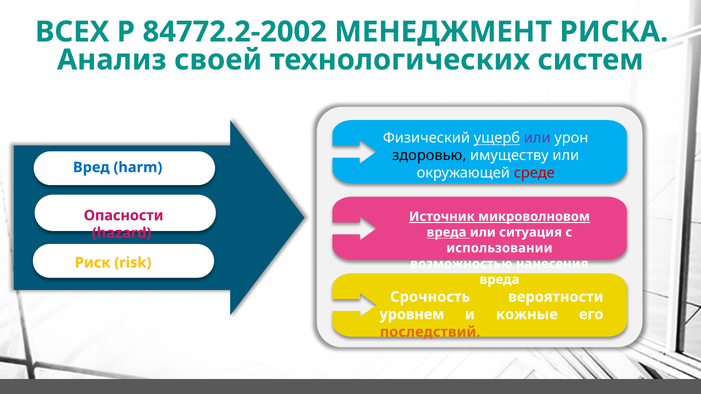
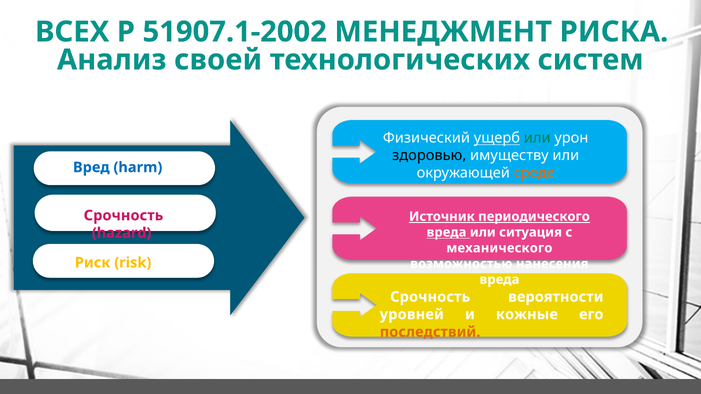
84772.2-2002: 84772.2-2002 -> 51907.1-2002 (235, 32)
или colour: purple -> green (537, 138)
среде colour: red -> orange (534, 173)
Опасности: Опасности -> Срочность (123, 216)
микроволновом: микроволновом -> периодического (534, 217)
использовании: использовании -> механического (499, 248)
уровнем: уровнем -> уровней (412, 315)
